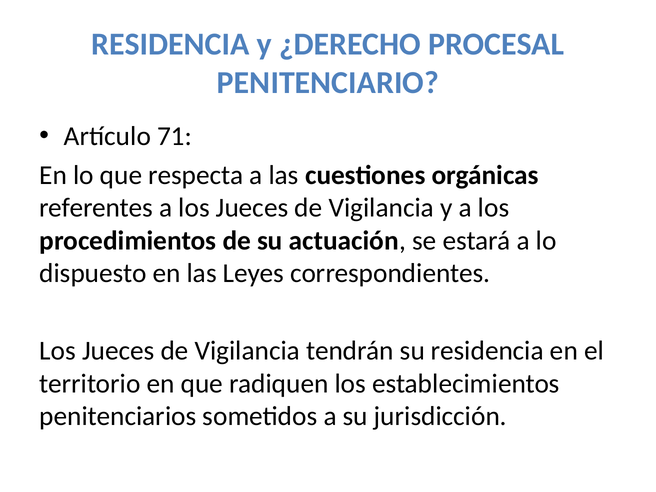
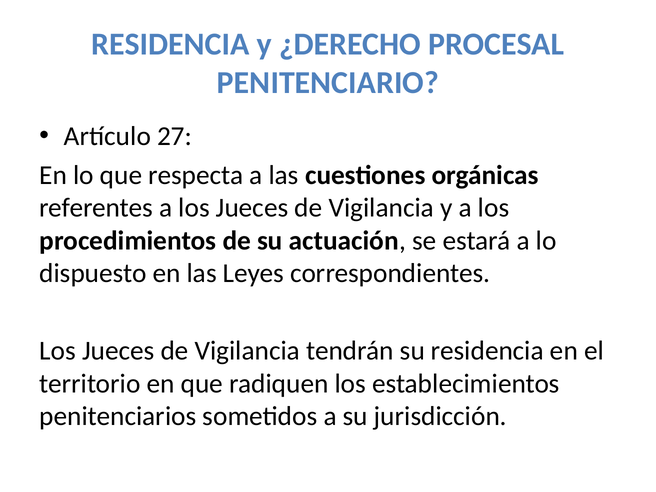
71: 71 -> 27 (175, 136)
